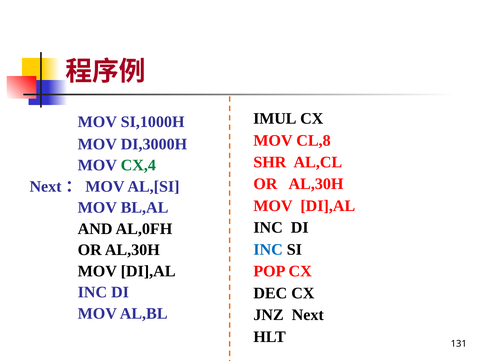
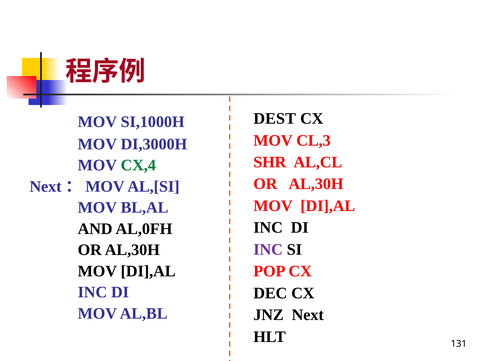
IMUL: IMUL -> DEST (275, 119)
CL,8: CL,8 -> CL,3 (313, 141)
INC colour: blue -> purple (268, 250)
